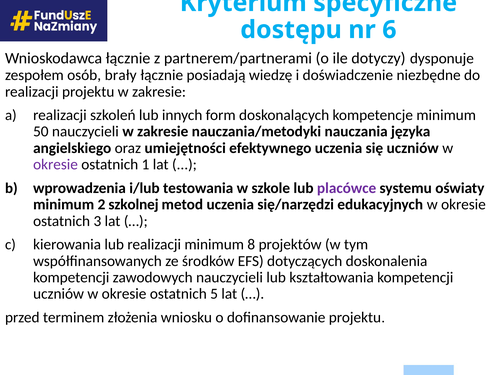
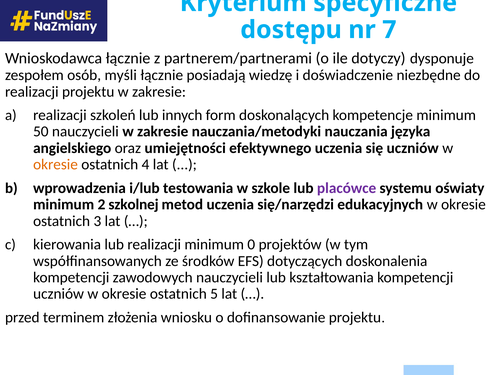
6: 6 -> 7 (389, 30)
brały: brały -> myśli (121, 75)
okresie colour: purple -> orange (55, 165)
1: 1 -> 4 (146, 165)
8: 8 -> 0 (251, 244)
